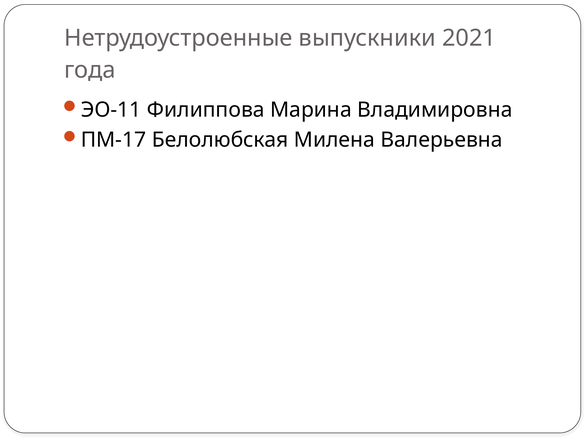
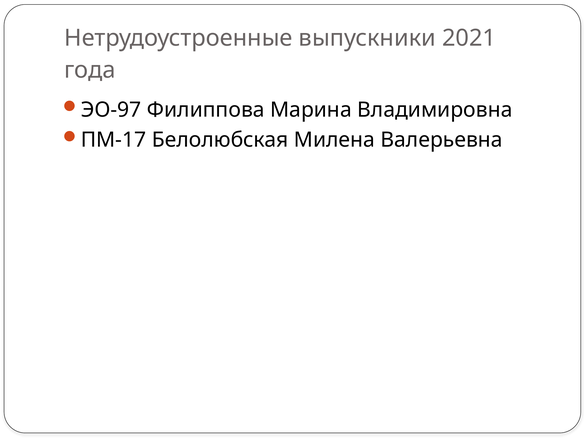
ЭО-11: ЭО-11 -> ЭО-97 (111, 110)
